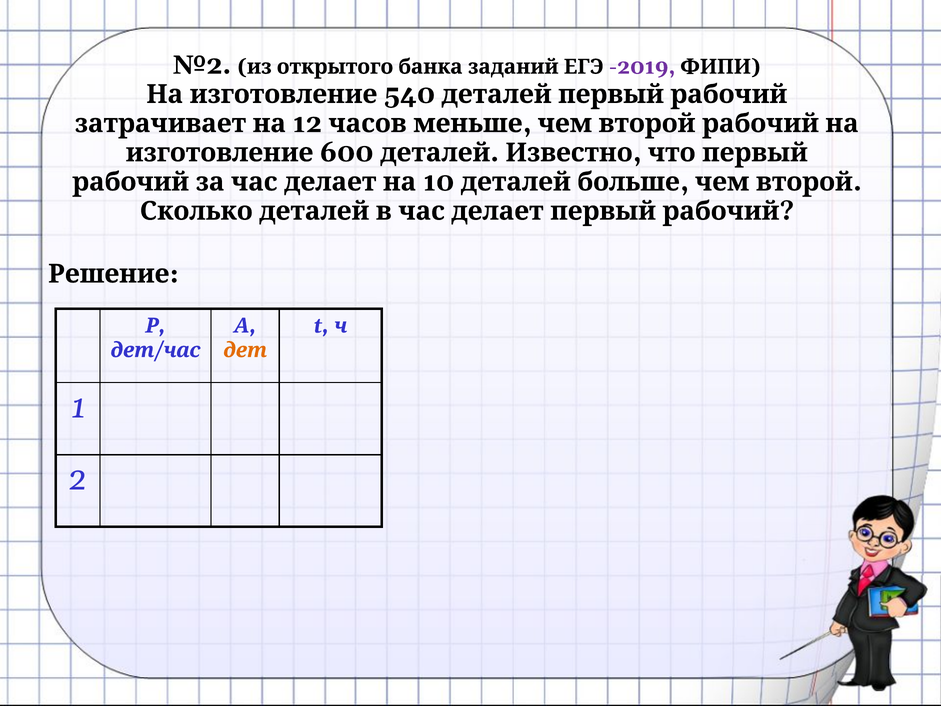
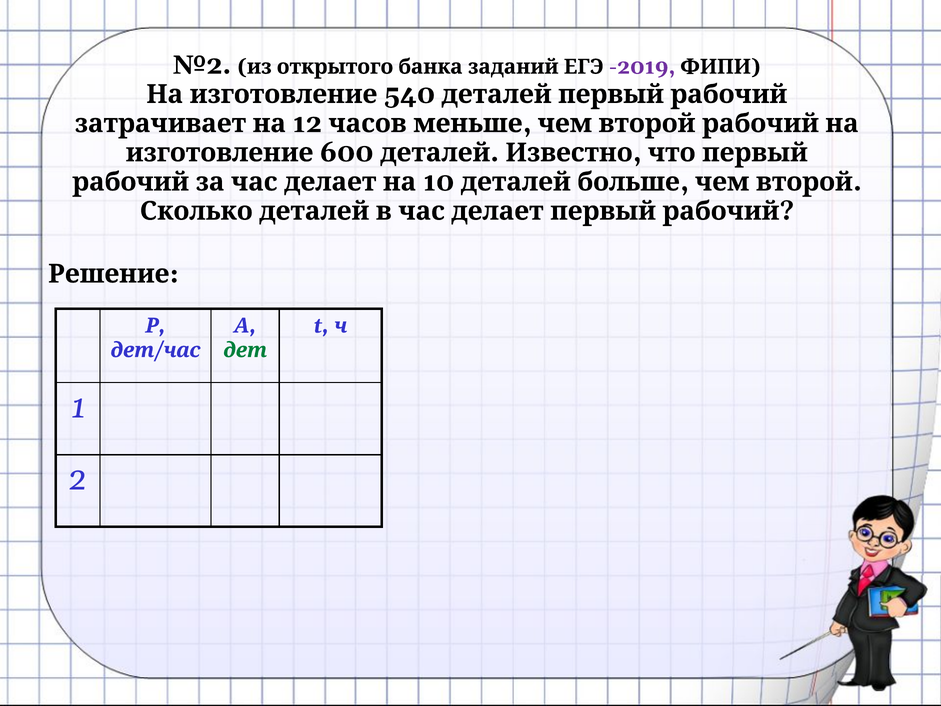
дет colour: orange -> green (245, 350)
